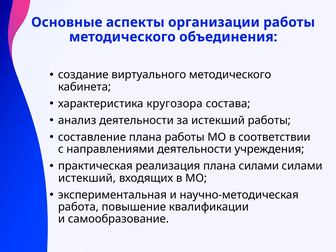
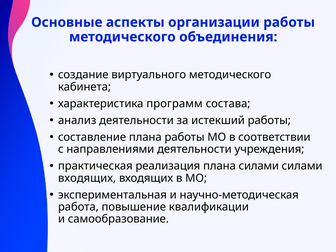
кругозора: кругозора -> программ (175, 104)
истекший: истекший -> входящих (87, 178)
